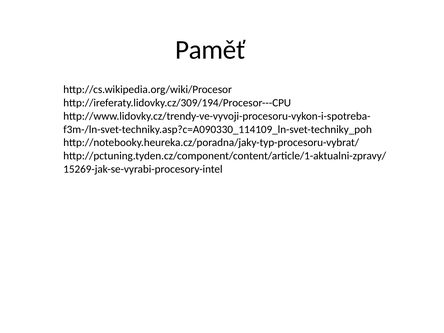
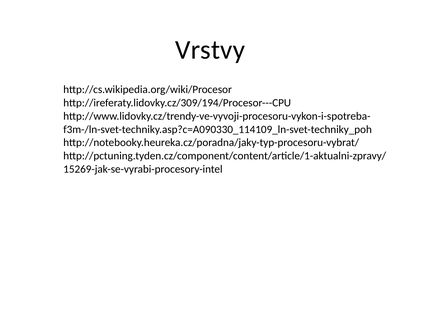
Paměť: Paměť -> Vrstvy (210, 50)
